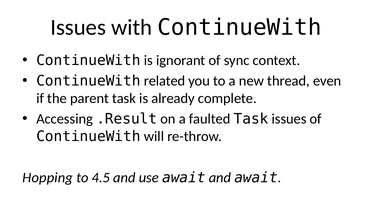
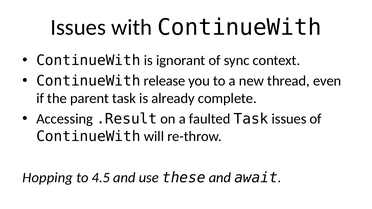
related: related -> release (165, 81)
use await: await -> these (184, 178)
